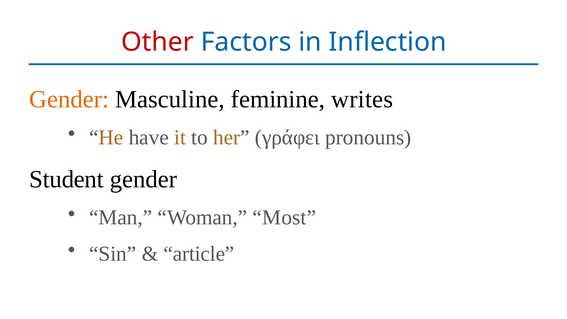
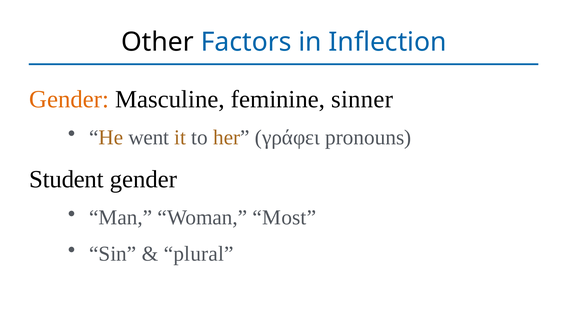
Other colour: red -> black (157, 42)
writes: writes -> sinner (362, 99)
have: have -> went (149, 137)
article: article -> plural (199, 254)
